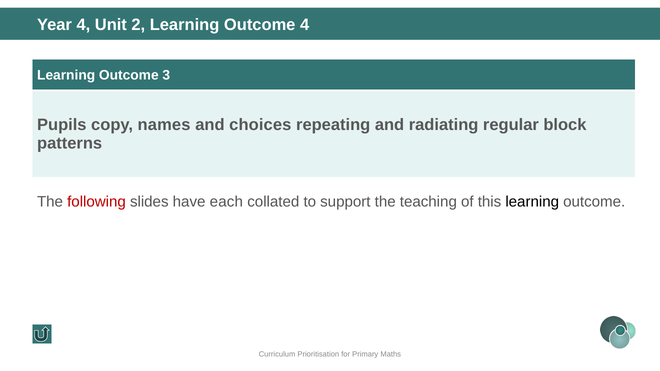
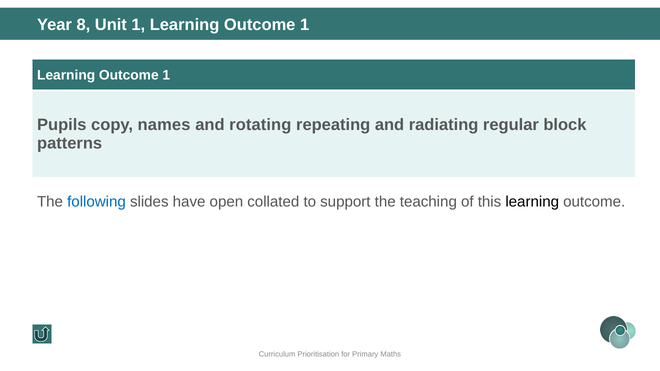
Year 4: 4 -> 8 (83, 25)
Unit 2: 2 -> 1 (138, 25)
4: 4 -> 1 (305, 25)
3: 3 -> 1 (166, 75)
choices: choices -> rotating (260, 125)
following colour: red -> blue (97, 202)
each: each -> open (226, 202)
